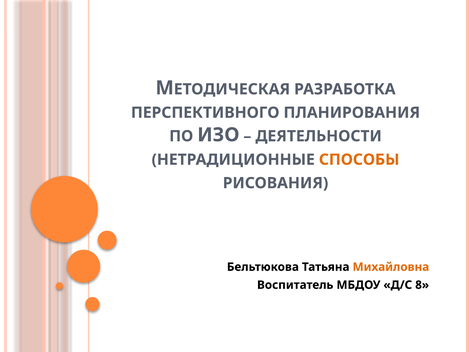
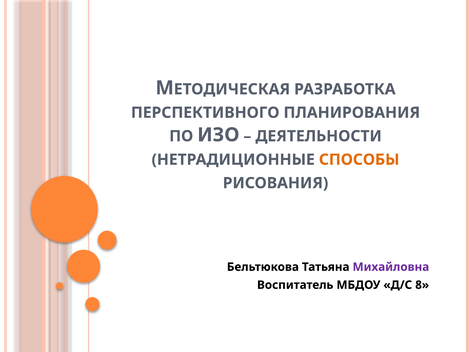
Михайловна colour: orange -> purple (391, 267)
